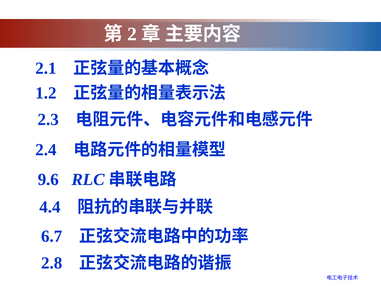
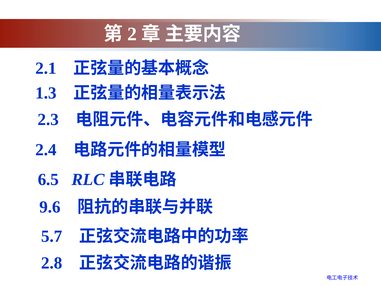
1.2: 1.2 -> 1.3 (46, 93)
9.6: 9.6 -> 6.5 (48, 179)
4.4: 4.4 -> 9.6 (50, 207)
6.7: 6.7 -> 5.7 (52, 236)
